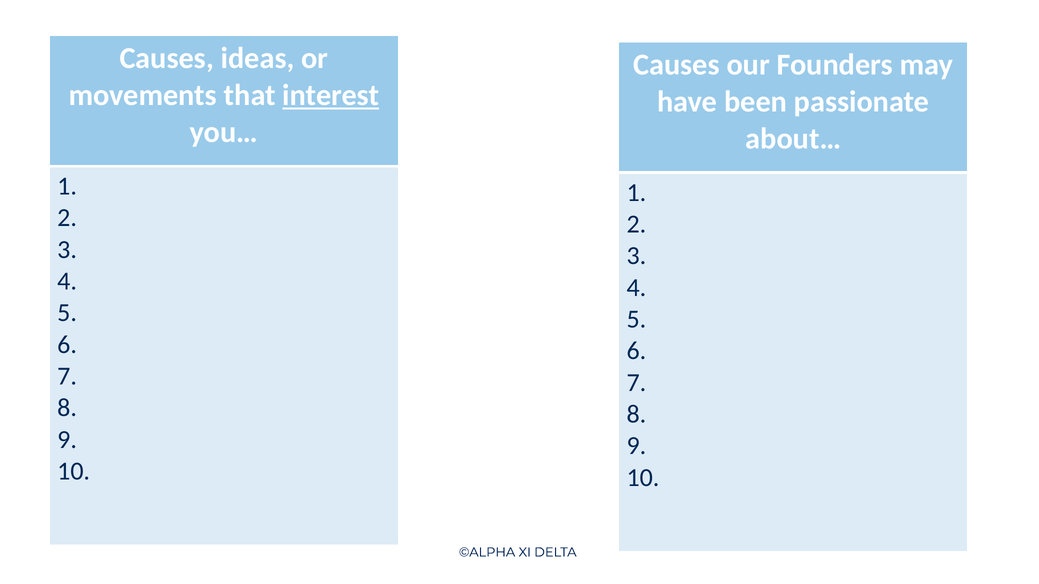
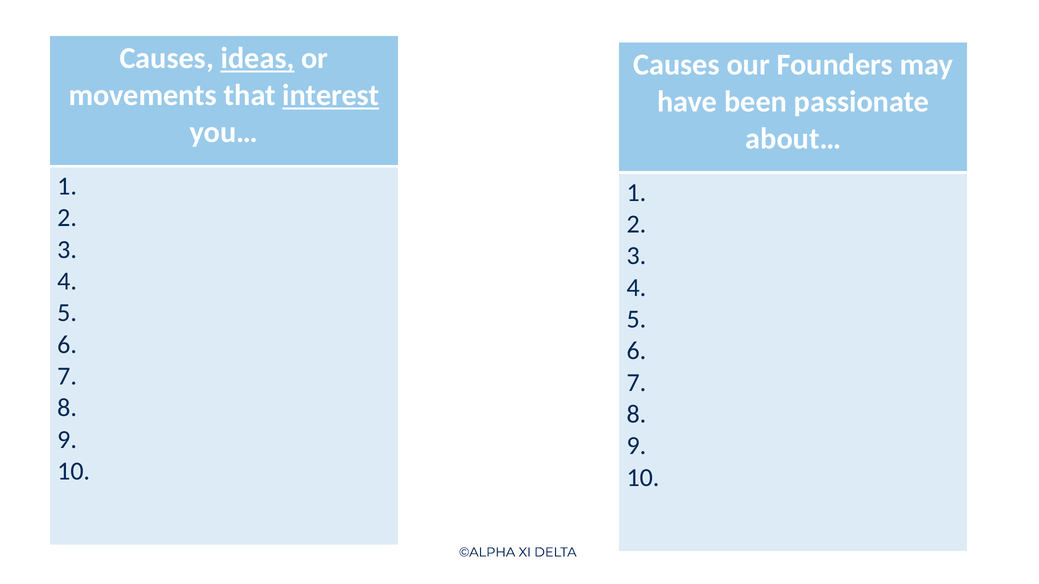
ideas underline: none -> present (258, 58)
